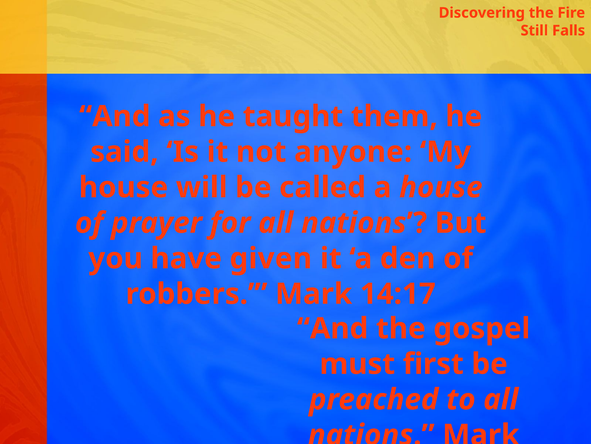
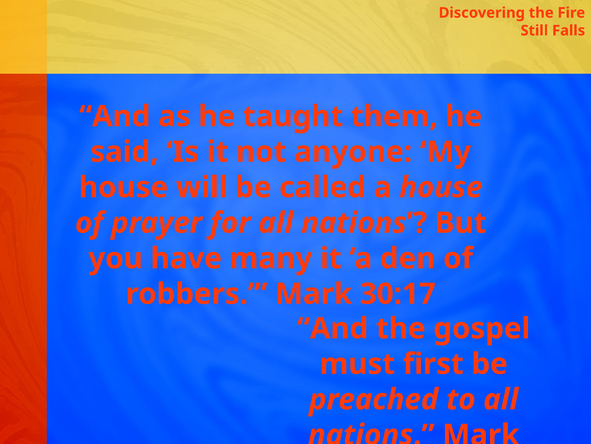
given: given -> many (271, 258)
14:17: 14:17 -> 30:17 (398, 294)
